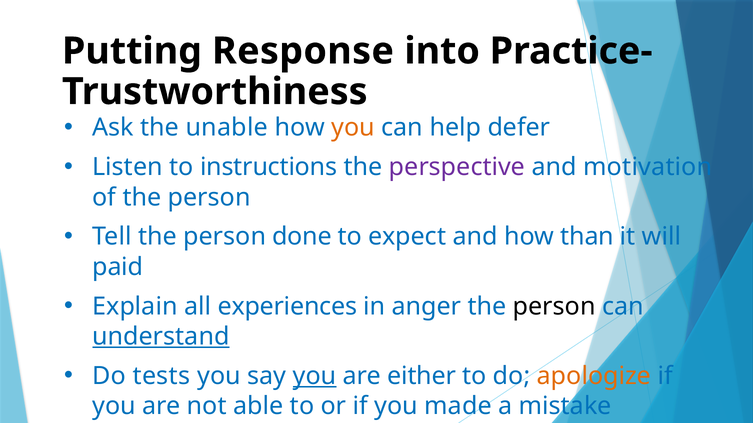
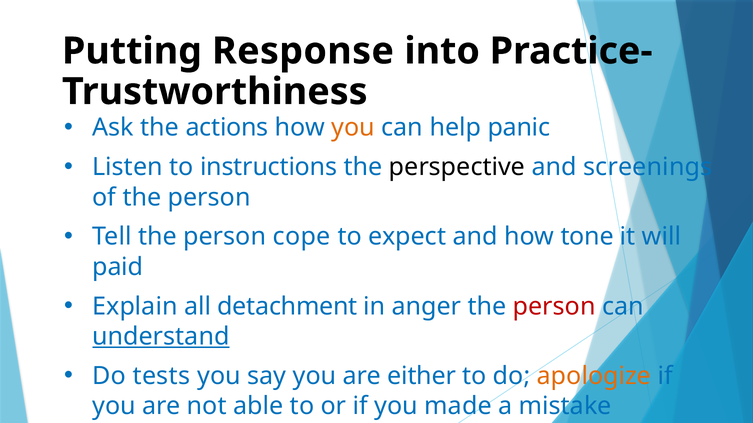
unable: unable -> actions (227, 128)
defer: defer -> panic (519, 128)
perspective colour: purple -> black (457, 167)
motivation: motivation -> screenings (648, 167)
done: done -> cope (302, 237)
than: than -> tone (587, 237)
experiences: experiences -> detachment (287, 307)
person colour: black -> red (554, 307)
you underline: present -> none (315, 376)
